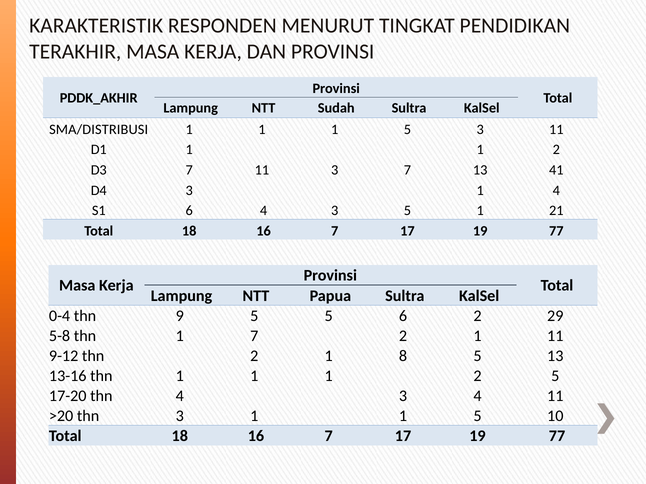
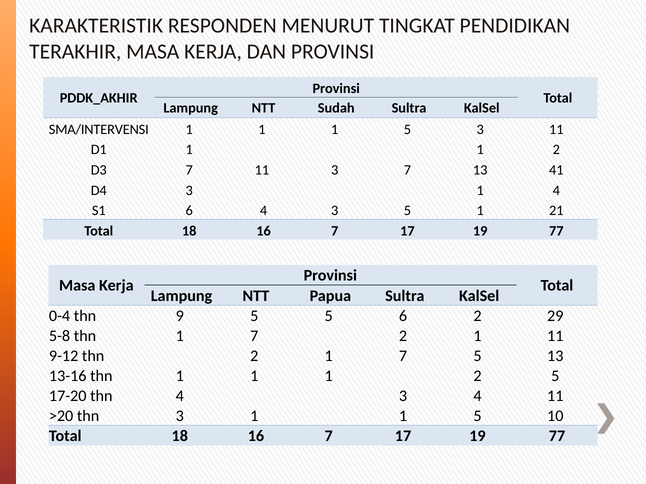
SMA/DISTRIBUSI: SMA/DISTRIBUSI -> SMA/INTERVENSI (99, 129)
2 1 8: 8 -> 7 (403, 356)
